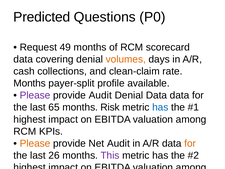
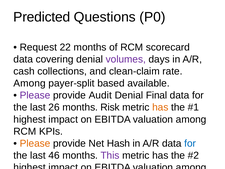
49: 49 -> 22 (65, 47)
volumes colour: orange -> purple (126, 59)
Months: Months -> Among (30, 83)
profile: profile -> based (111, 83)
Denial Data: Data -> Final (157, 95)
65: 65 -> 26 (54, 107)
has colour: blue -> orange (160, 107)
Net Audit: Audit -> Hash (118, 143)
for colour: orange -> blue (190, 143)
26: 26 -> 46 (54, 155)
